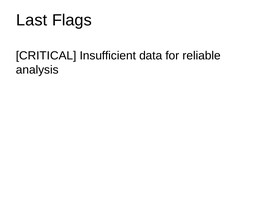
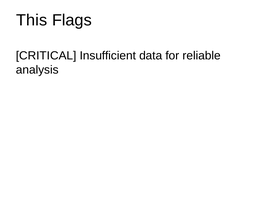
Last: Last -> This (32, 20)
